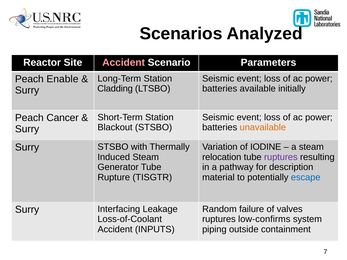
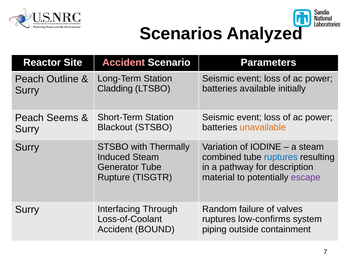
Enable: Enable -> Outline (63, 79)
Cancer: Cancer -> Seems (62, 118)
relocation: relocation -> combined (222, 157)
ruptures colour: purple -> blue (281, 157)
escape colour: blue -> purple (306, 178)
Leakage: Leakage -> Through (160, 209)
INPUTS: INPUTS -> BOUND (155, 230)
